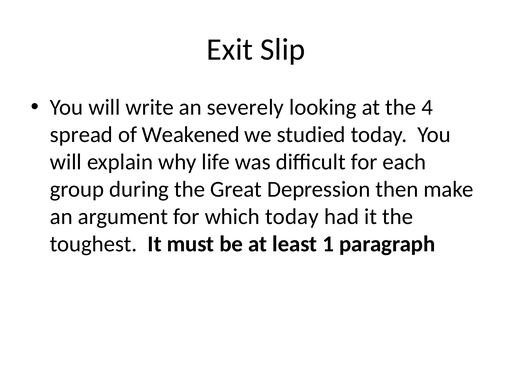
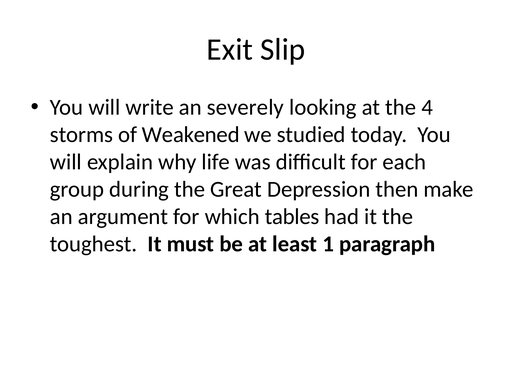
spread: spread -> storms (81, 135)
which today: today -> tables (292, 217)
